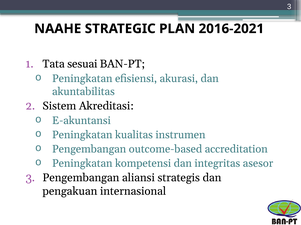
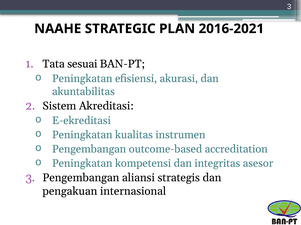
E-akuntansi: E-akuntansi -> E-ekreditasi (81, 121)
